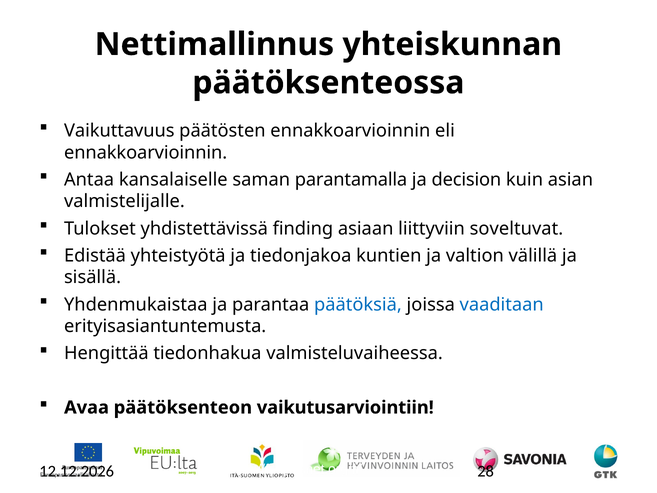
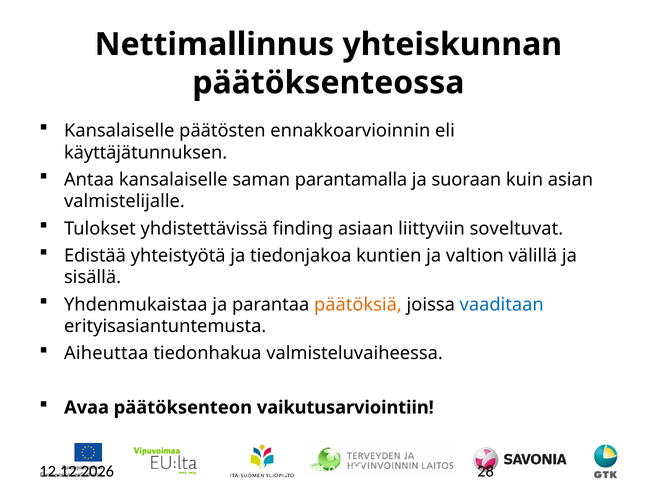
Vaikuttavuus: Vaikuttavuus -> Kansalaiselle (119, 130)
ennakkoarvioinnin: ennakkoarvioinnin -> käyttäjätunnuksen (146, 152)
decision: decision -> suoraan (466, 179)
päätöksiä colour: blue -> orange (358, 304)
Hengittää: Hengittää -> Aiheuttaa (106, 353)
